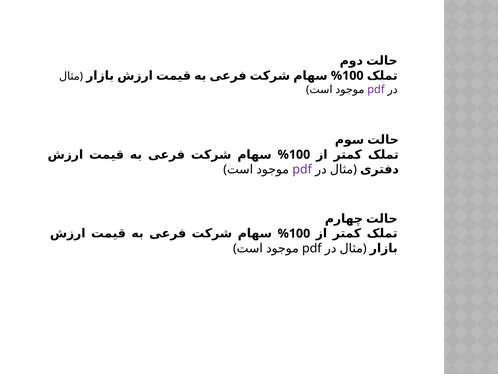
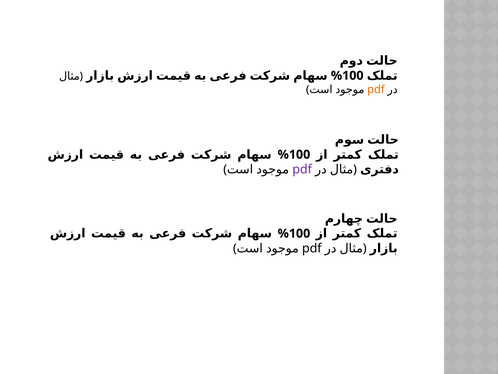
pdf colour: purple -> orange (376, 90)
